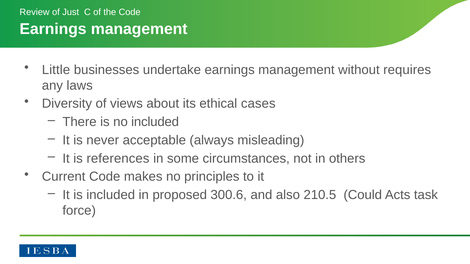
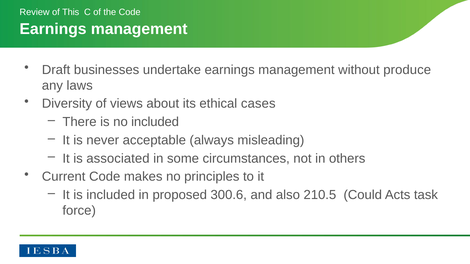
Just: Just -> This (71, 12)
Little: Little -> Draft (56, 70)
requires: requires -> produce (407, 70)
references: references -> associated (118, 159)
